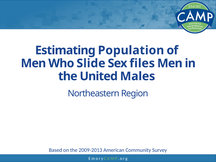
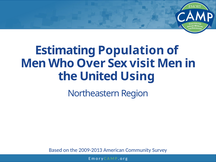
Slide: Slide -> Over (91, 63)
files: files -> visit (142, 63)
Males: Males -> Using (137, 76)
